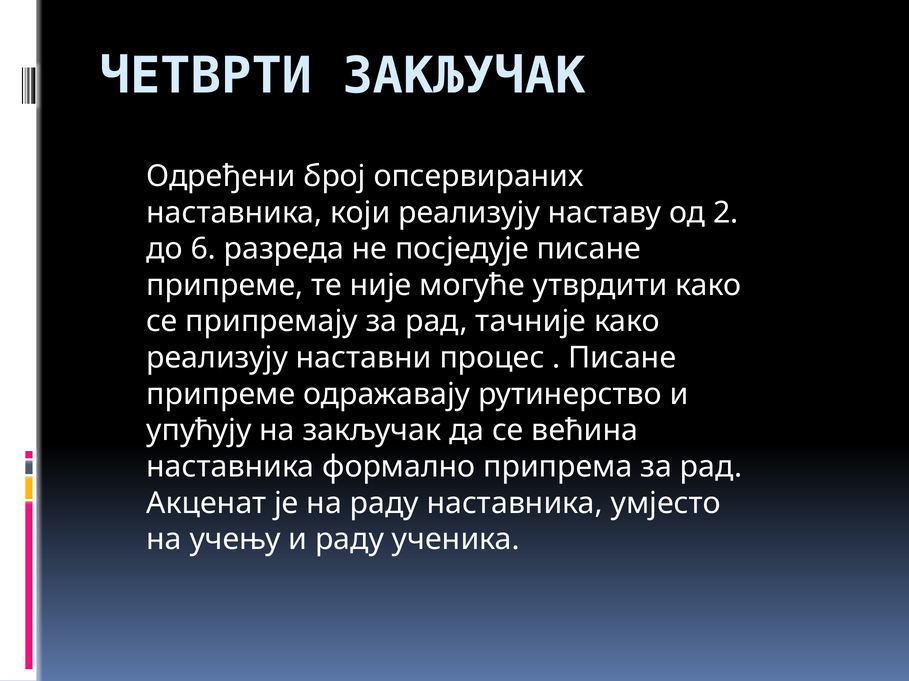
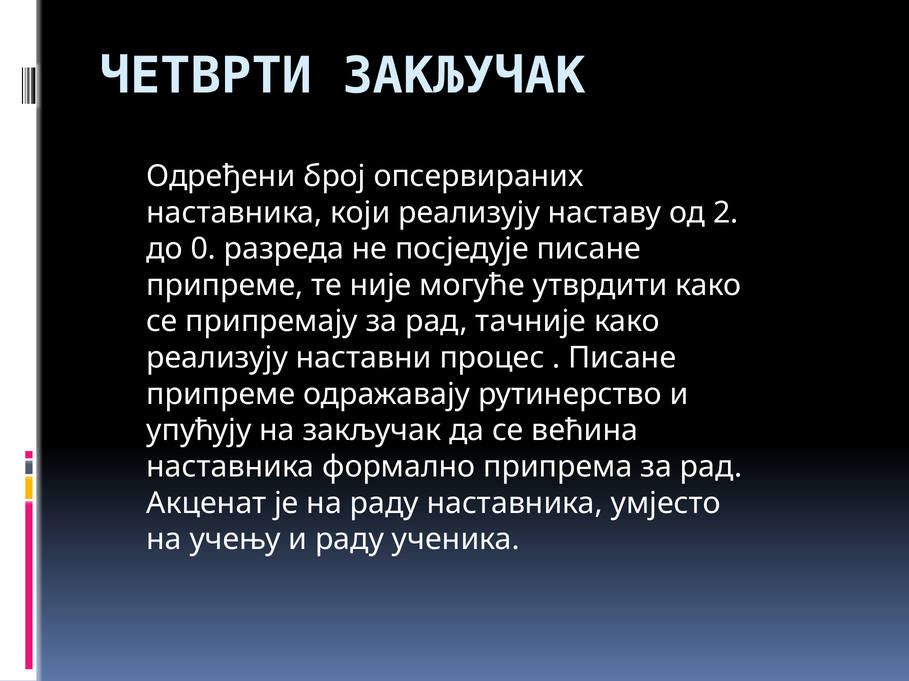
6: 6 -> 0 (203, 249)
